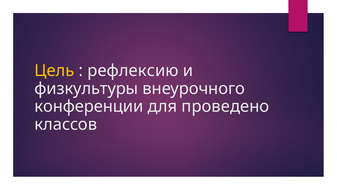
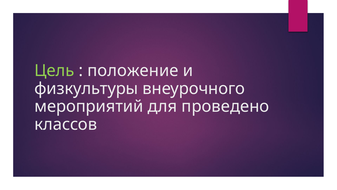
Цель colour: yellow -> light green (54, 71)
рефлексию: рефлексию -> положение (133, 71)
конференции: конференции -> мероприятий (89, 106)
